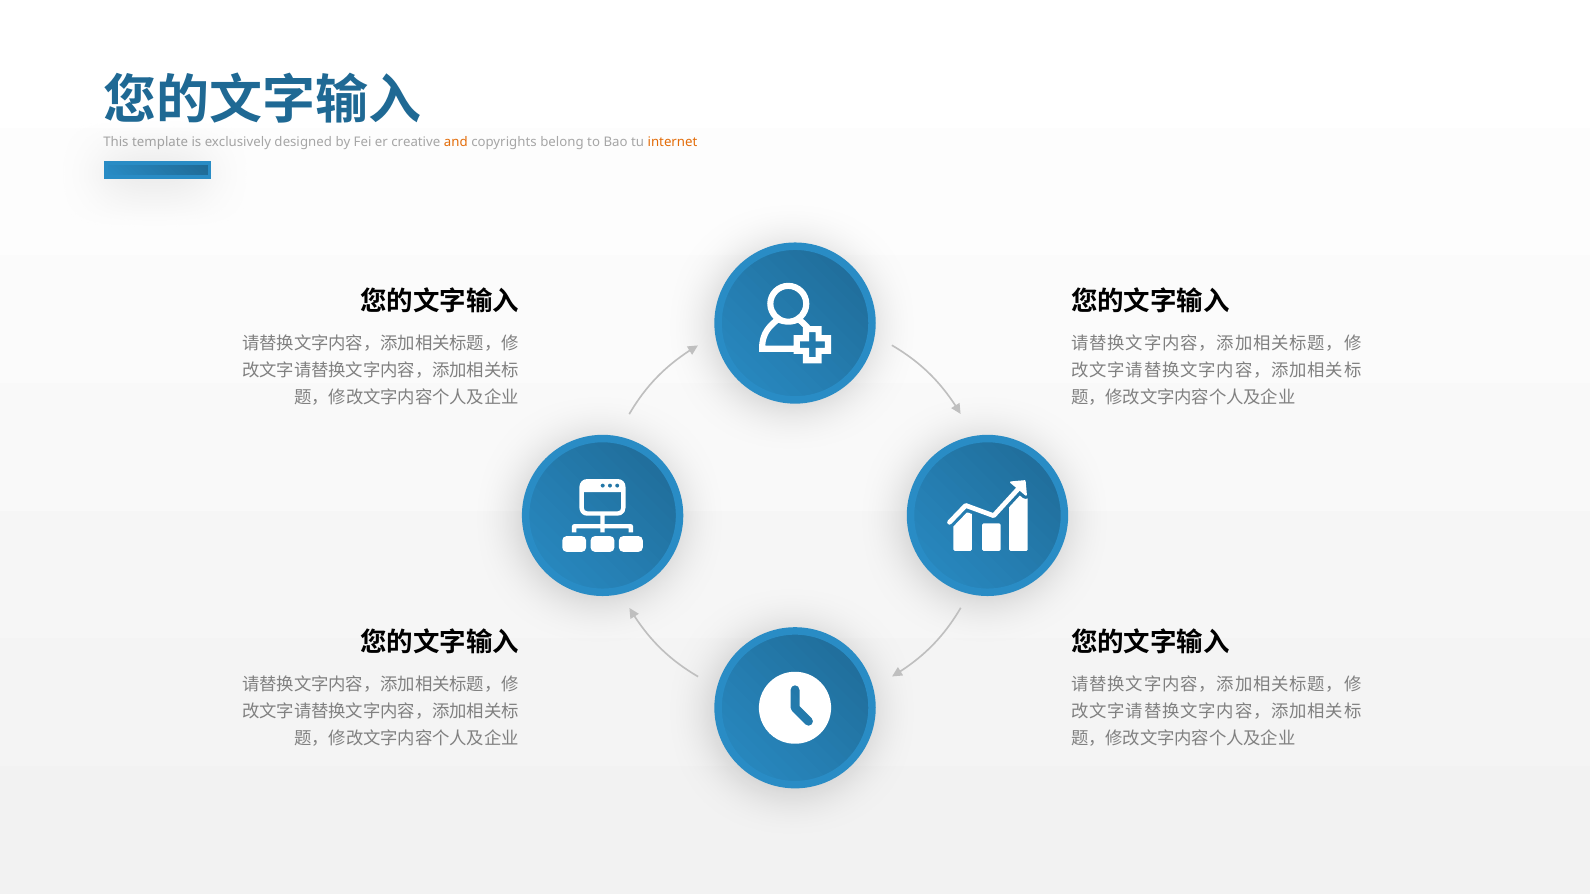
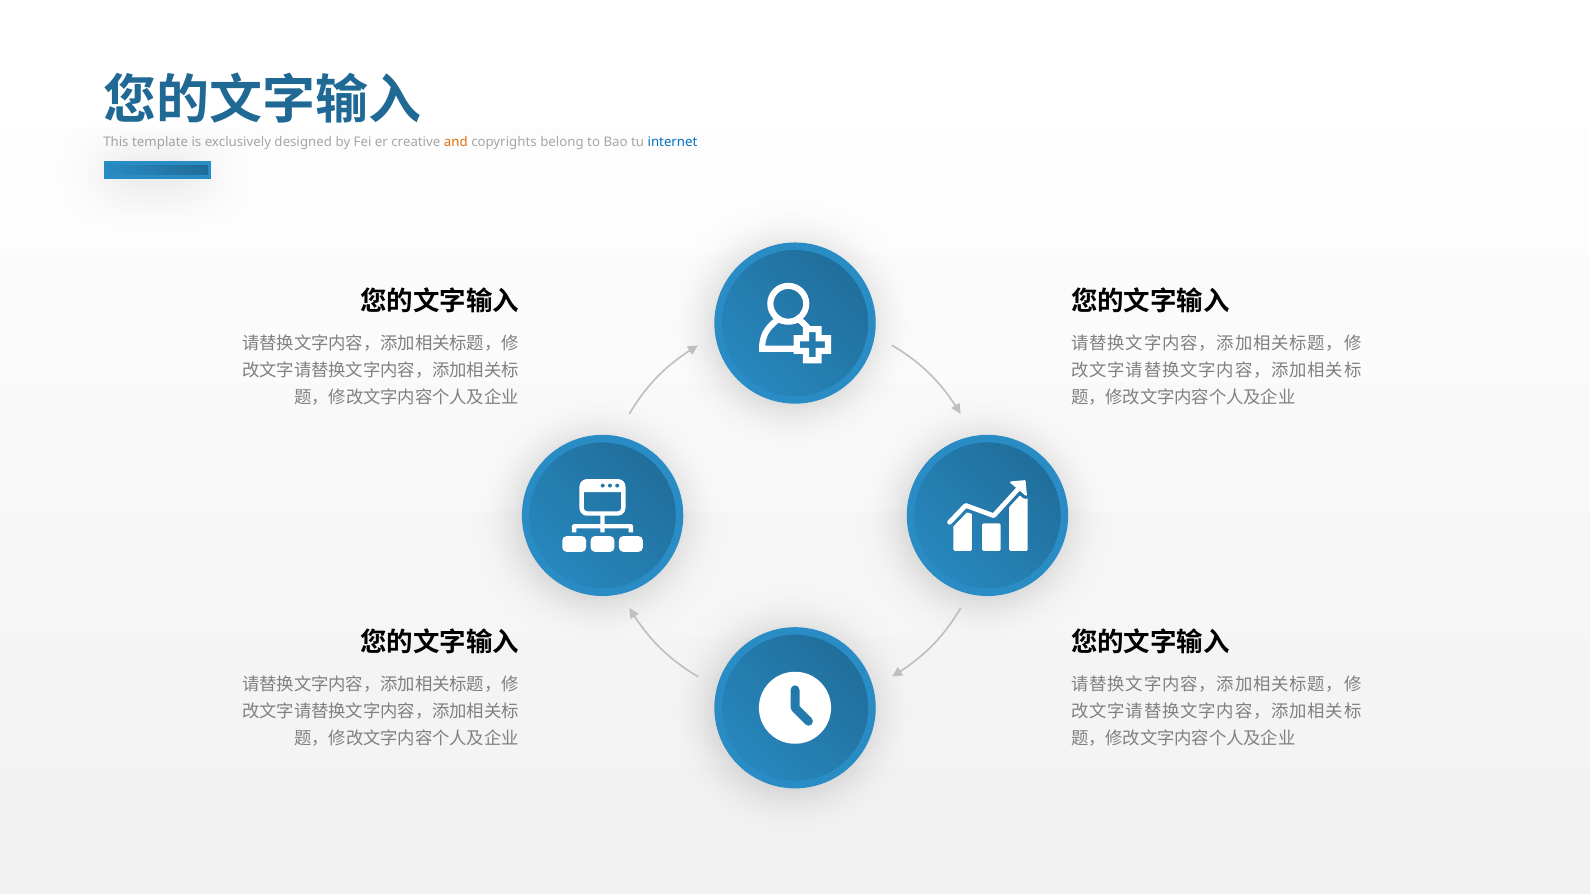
internet colour: orange -> blue (673, 142)
